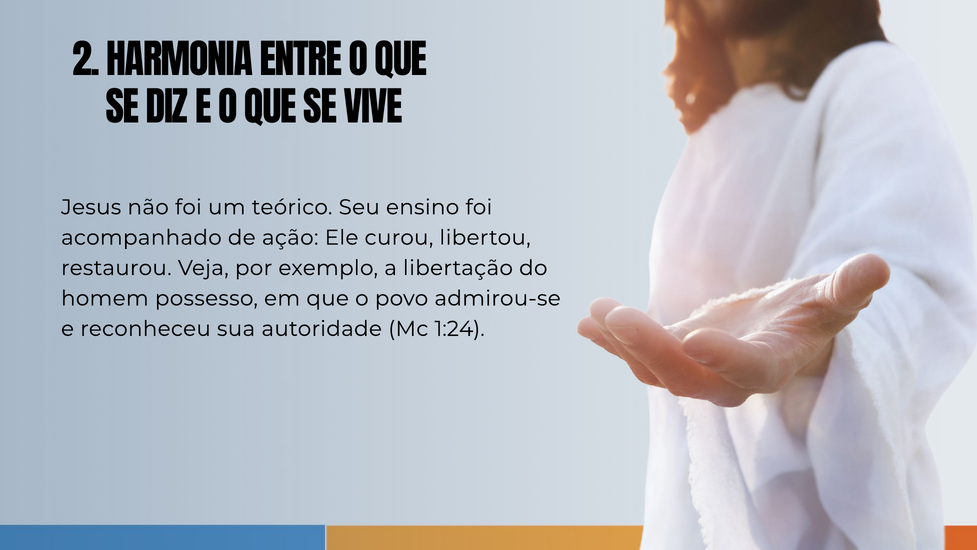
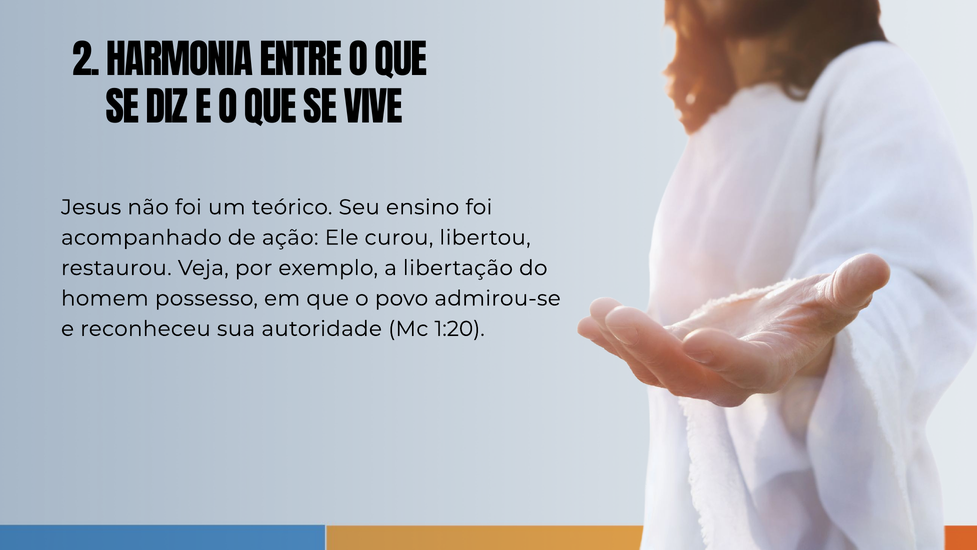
1:24: 1:24 -> 1:20 (460, 329)
